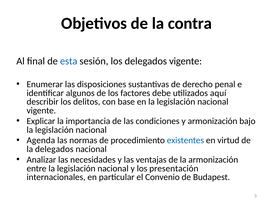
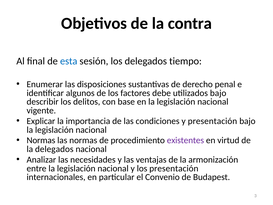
delegados vigente: vigente -> tiempo (186, 61)
utilizados aquí: aquí -> bajo (218, 93)
y armonización: armonización -> presentación (212, 121)
Agenda: Agenda -> Normas (41, 140)
existentes colour: blue -> purple (185, 140)
